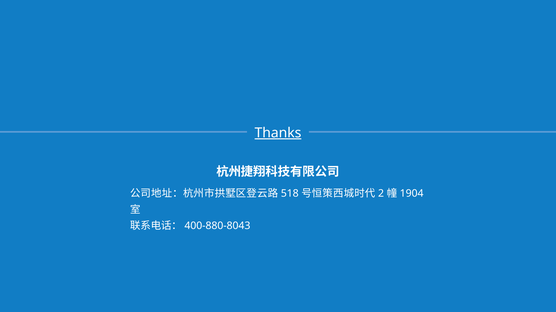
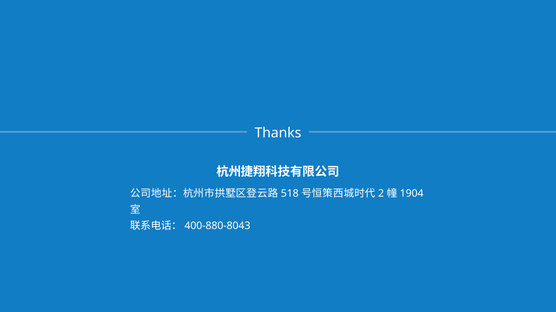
Thanks underline: present -> none (278, 133)
